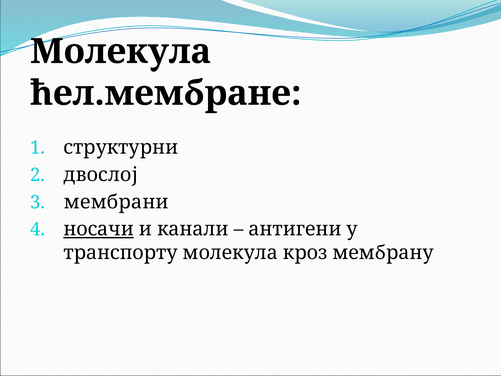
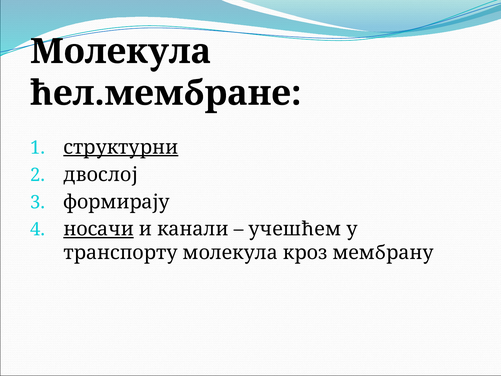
структурни underline: none -> present (121, 147)
мембрани: мембрани -> формирају (116, 202)
антигени: антигени -> учешћем (295, 229)
